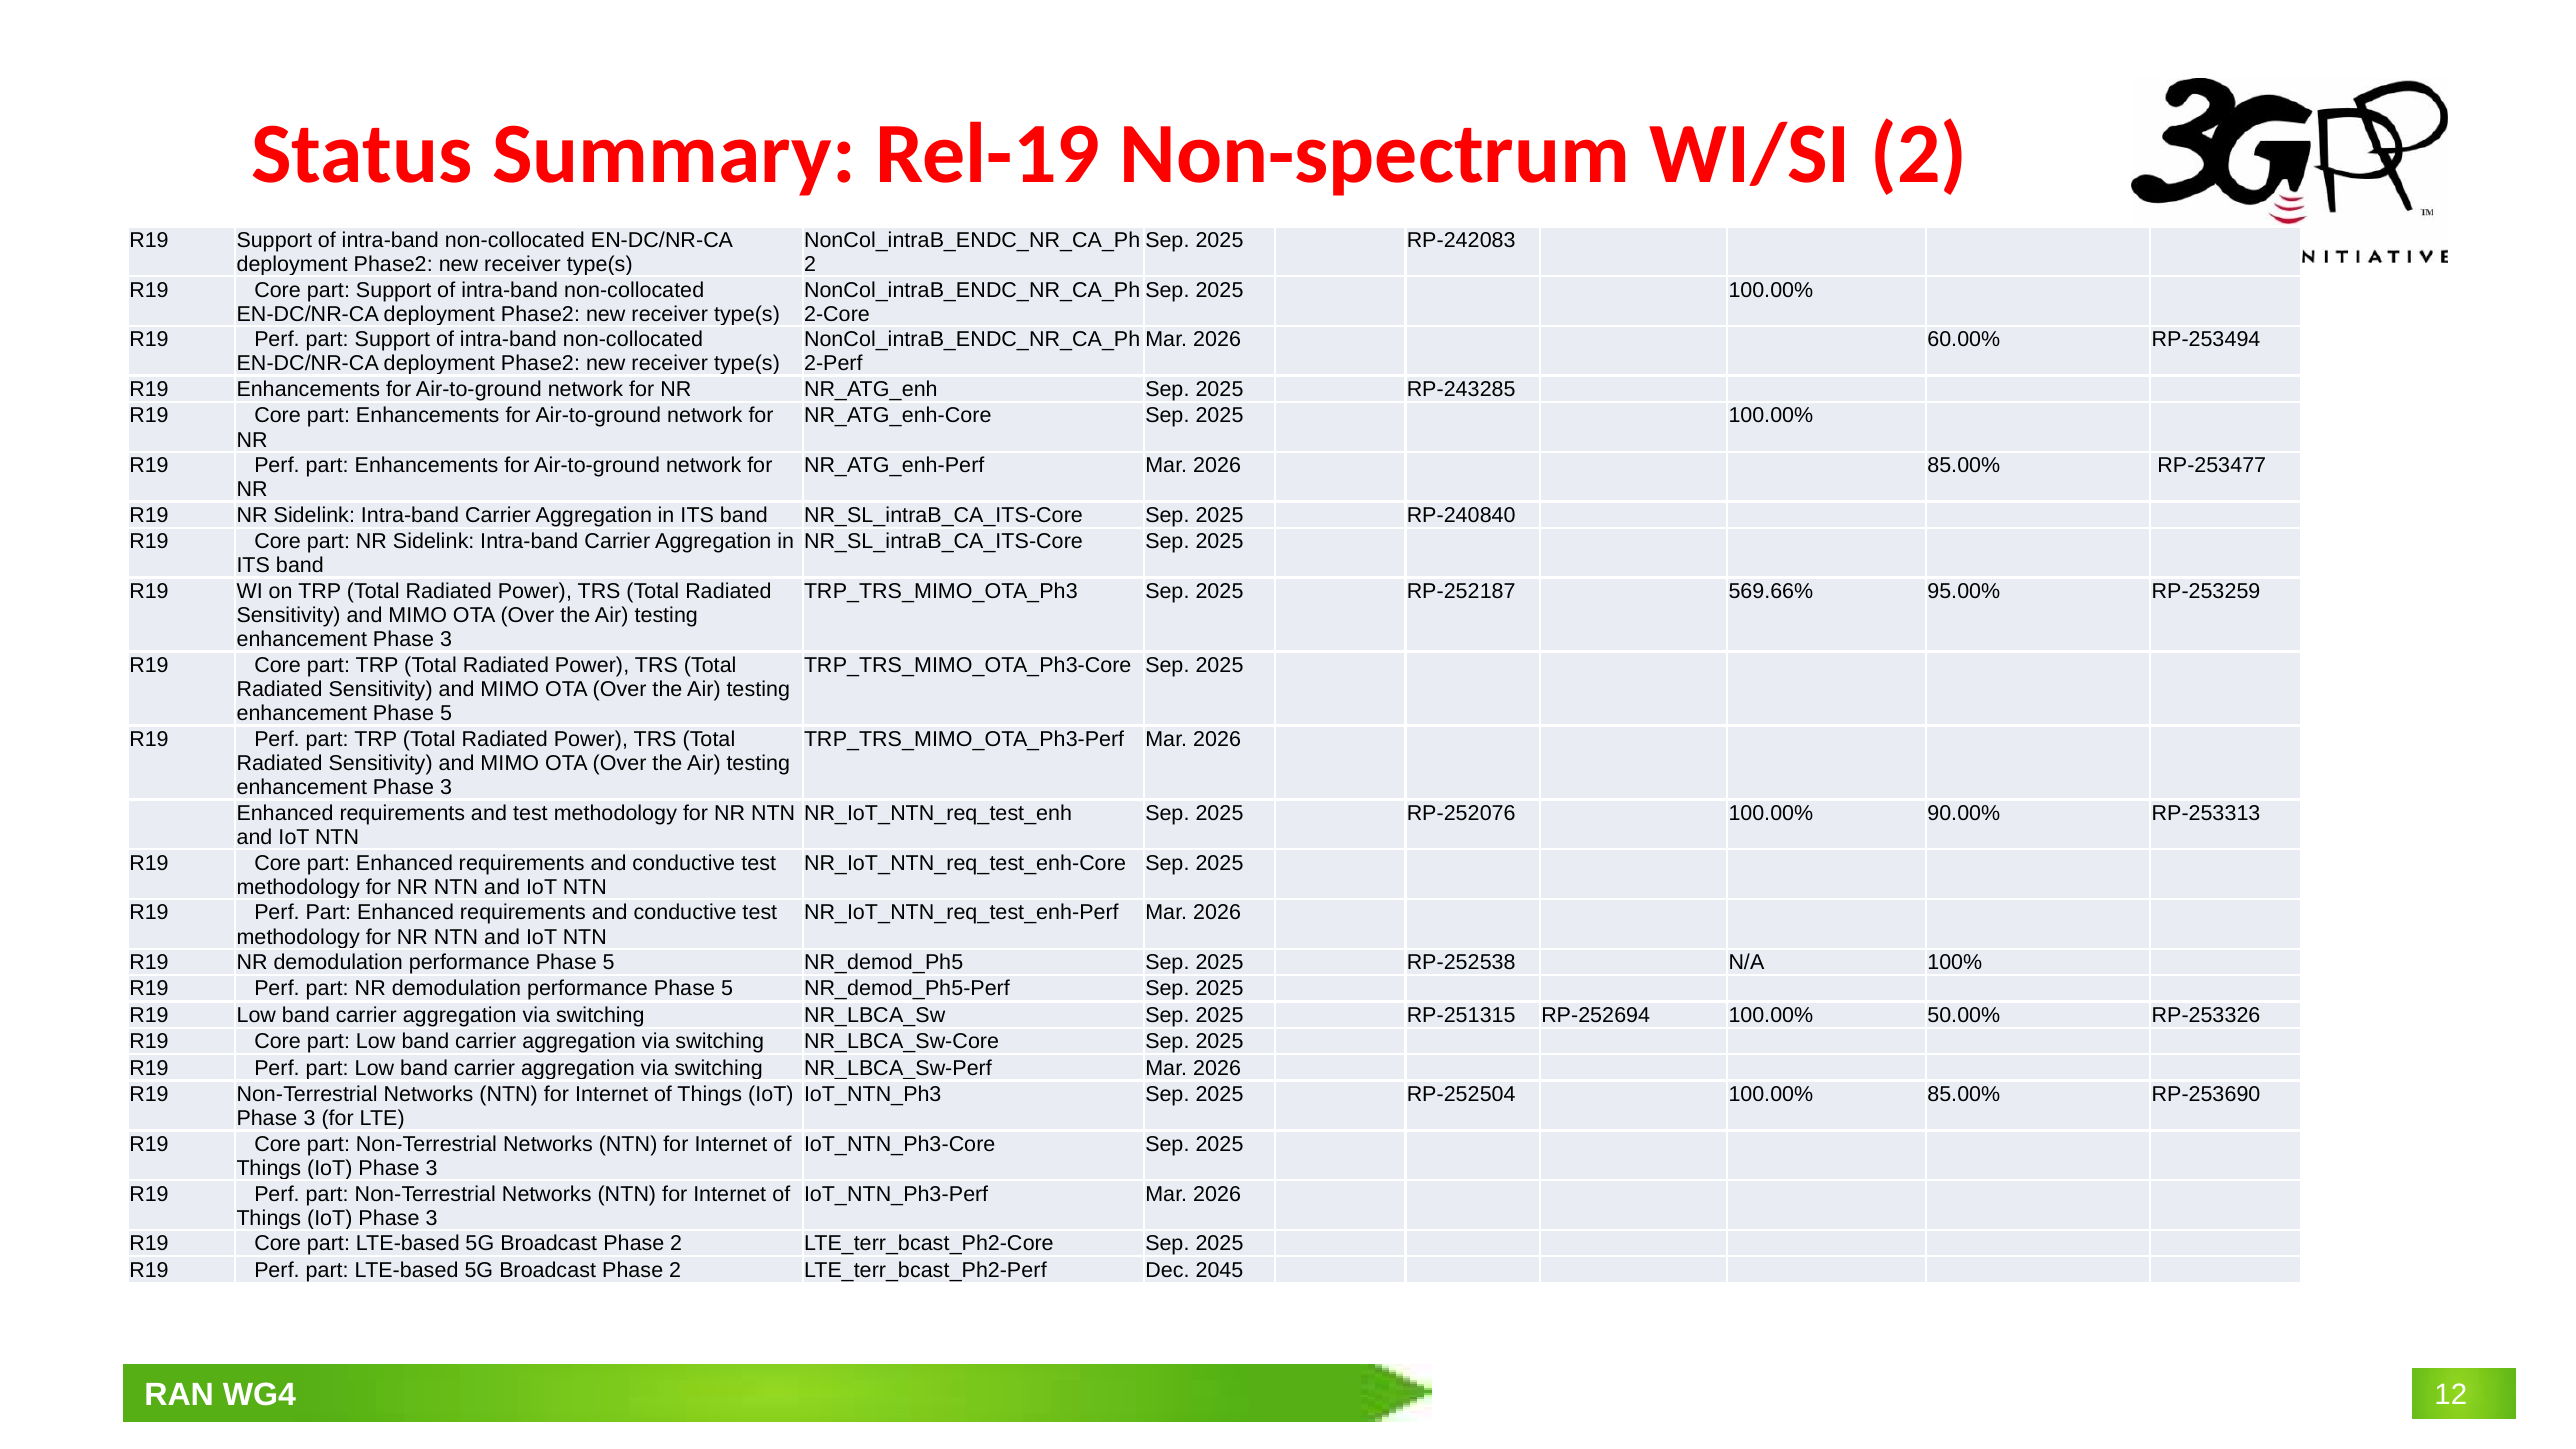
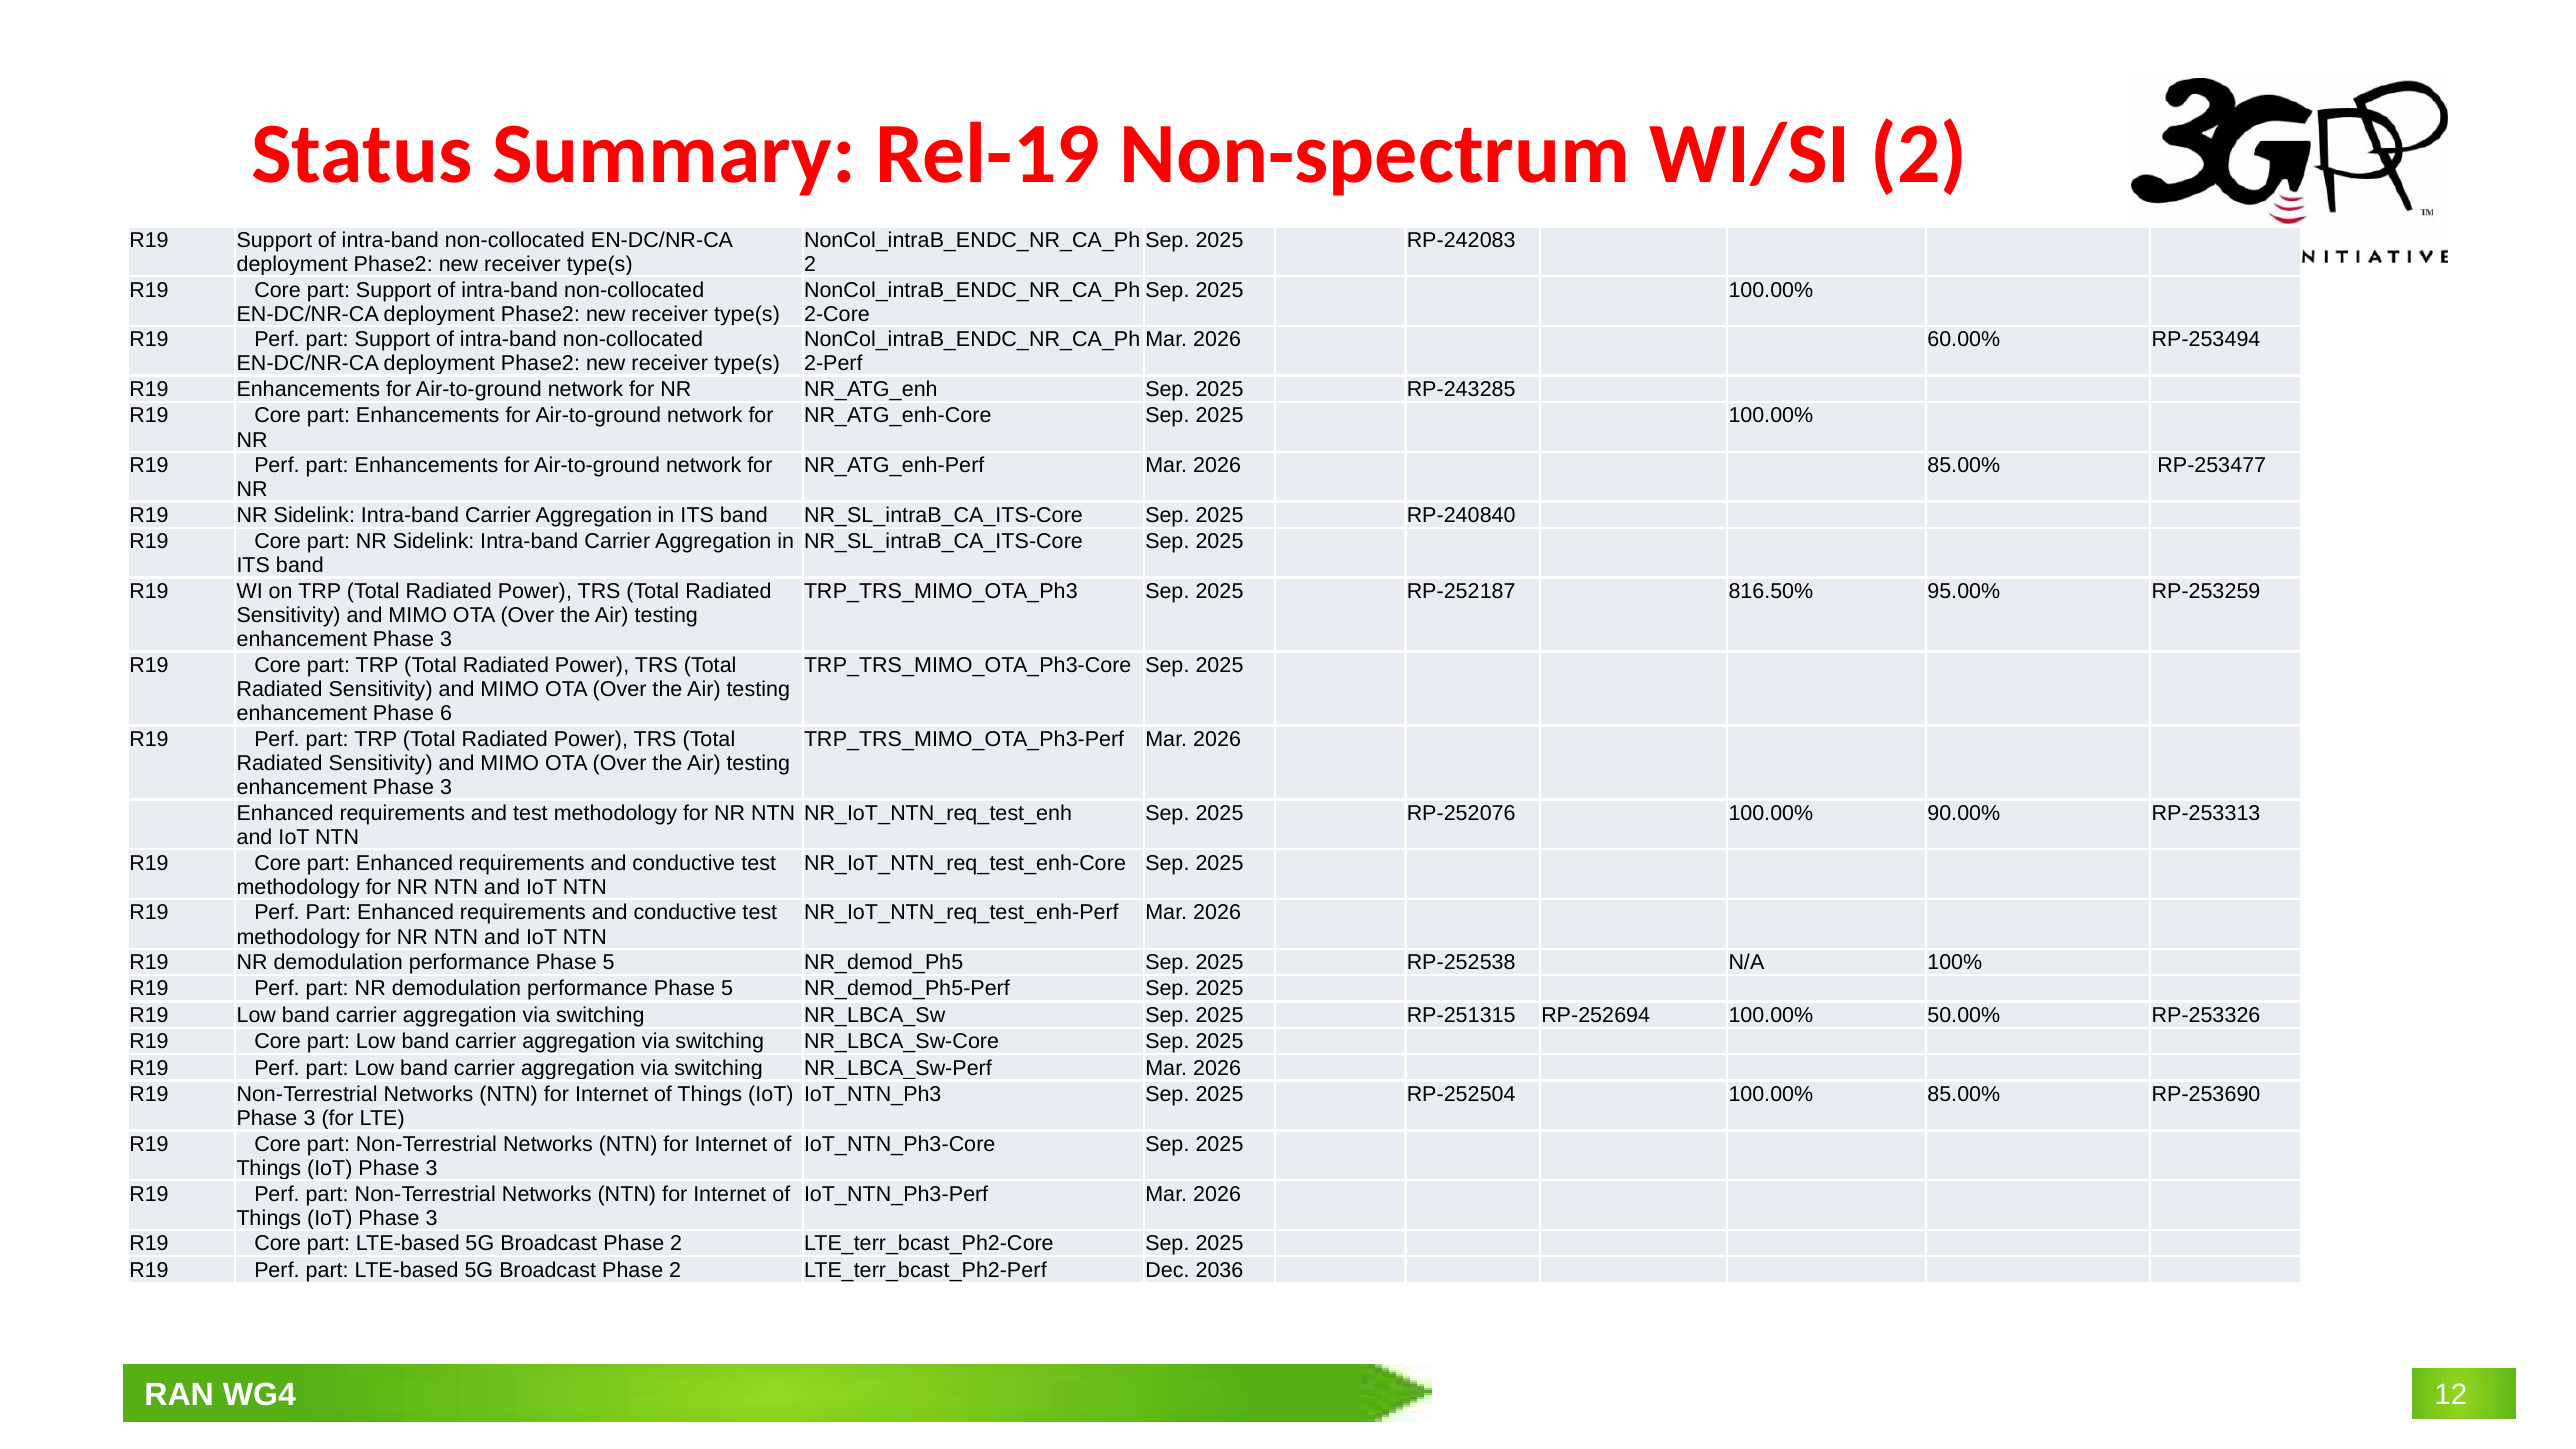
569.66%: 569.66% -> 816.50% (1771, 591)
enhancement Phase 5: 5 -> 6 (446, 714)
2045: 2045 -> 2036 (1219, 1270)
